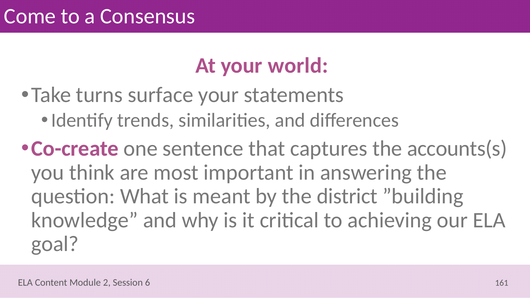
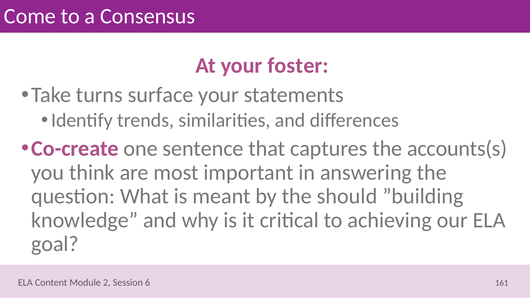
world: world -> foster (298, 66)
district: district -> should (347, 196)
